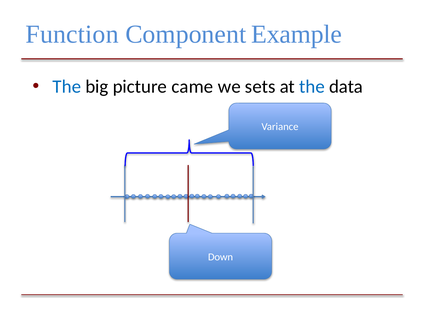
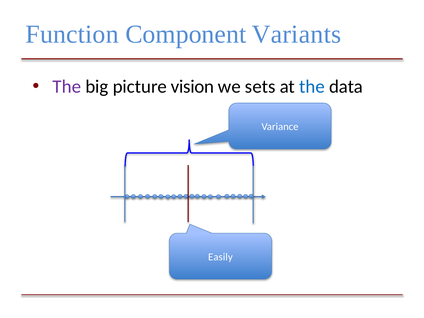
Example: Example -> Variants (296, 34)
The colour: blue -> purple (67, 86)
came: came -> vision (193, 86)
Down: Down -> Easily (220, 257)
